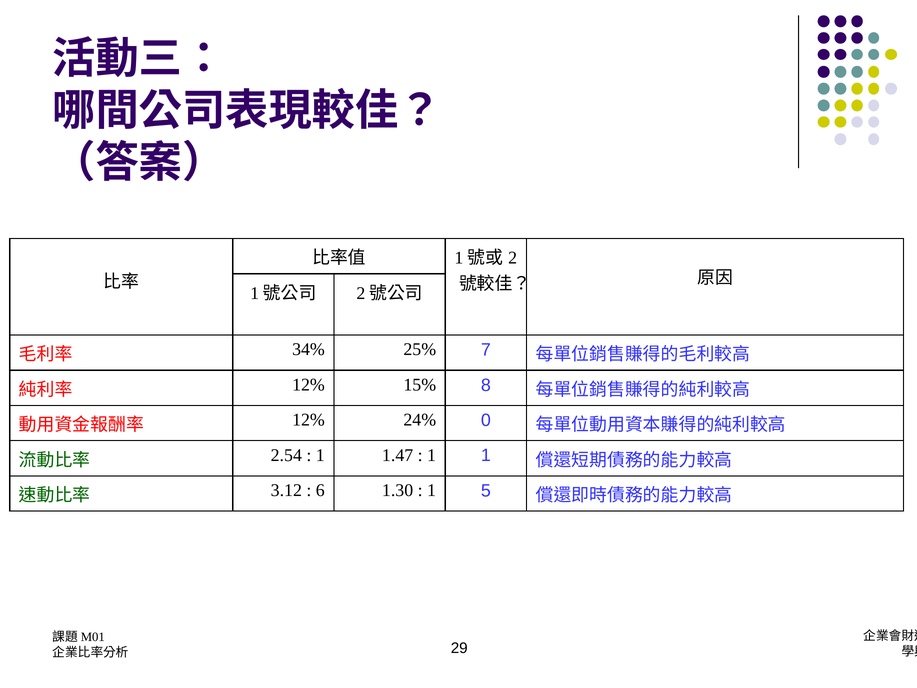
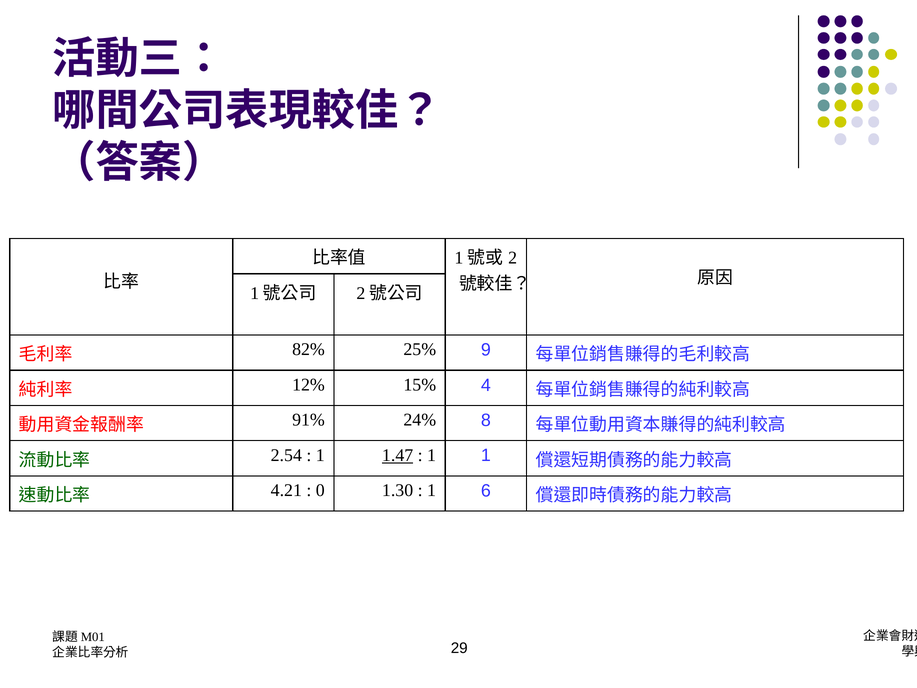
34%: 34% -> 82% (308, 349)
7: 7 -> 9 (486, 350)
8: 8 -> 4 (486, 385)
12%: 12% -> 91% (308, 420)
0: 0 -> 8 (486, 420)
1.47 underline: none -> present (398, 455)
3.12: 3.12 -> 4.21 (286, 490)
6: 6 -> 0 (320, 490)
5: 5 -> 6 (486, 491)
